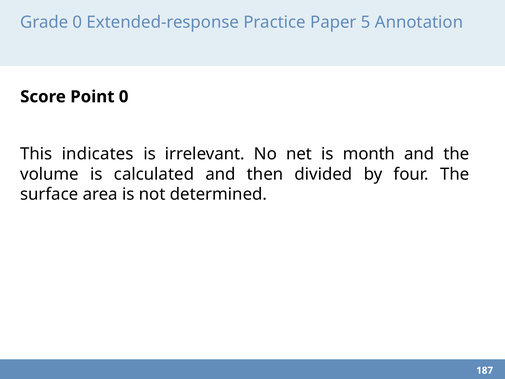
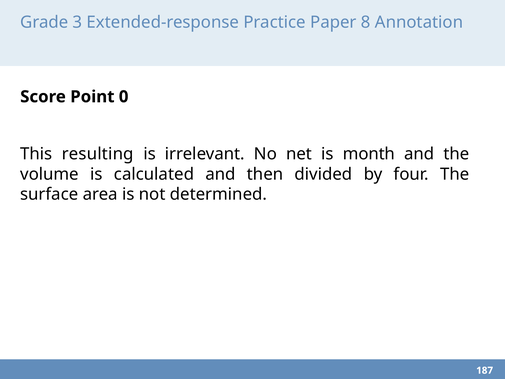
Grade 0: 0 -> 3 (77, 22)
5: 5 -> 8 (366, 22)
indicates: indicates -> resulting (98, 154)
